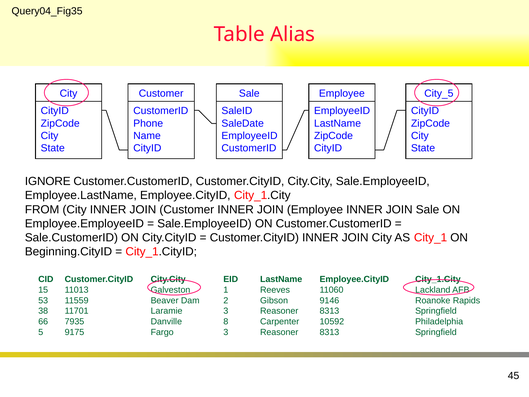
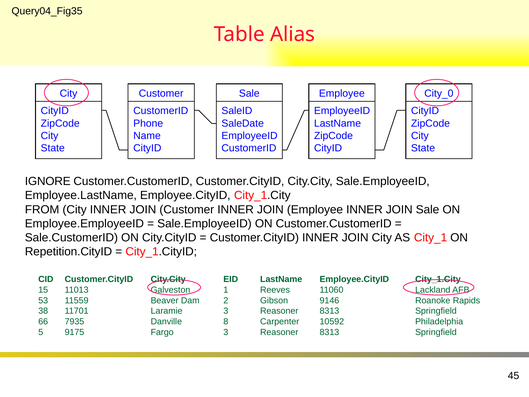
City_5: City_5 -> City_0 (439, 93)
Beginning.CityID: Beginning.CityID -> Repetition.CityID (68, 252)
